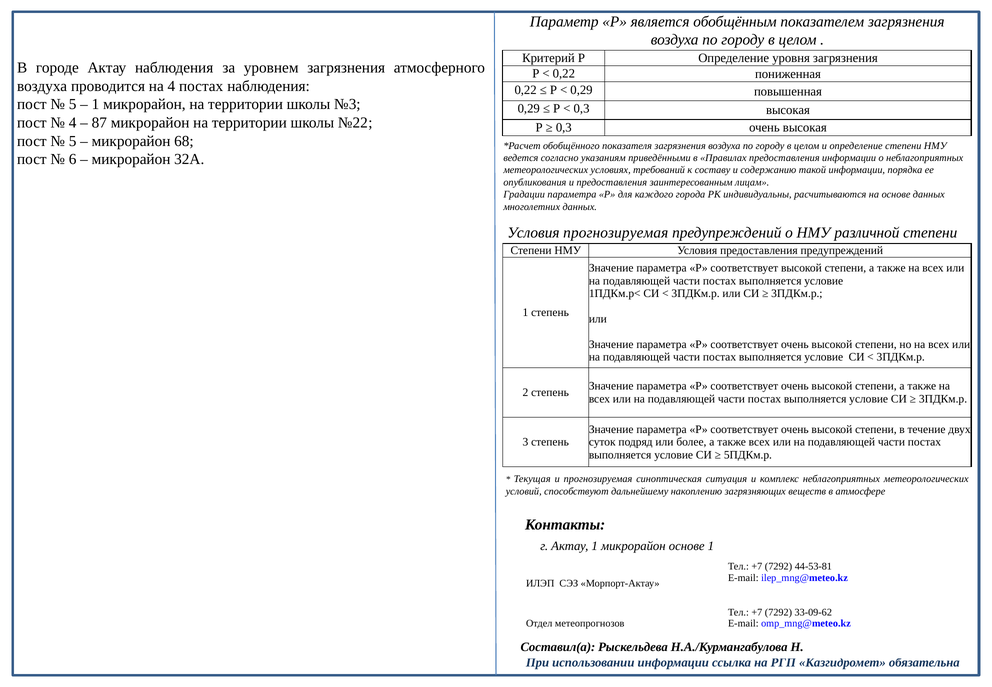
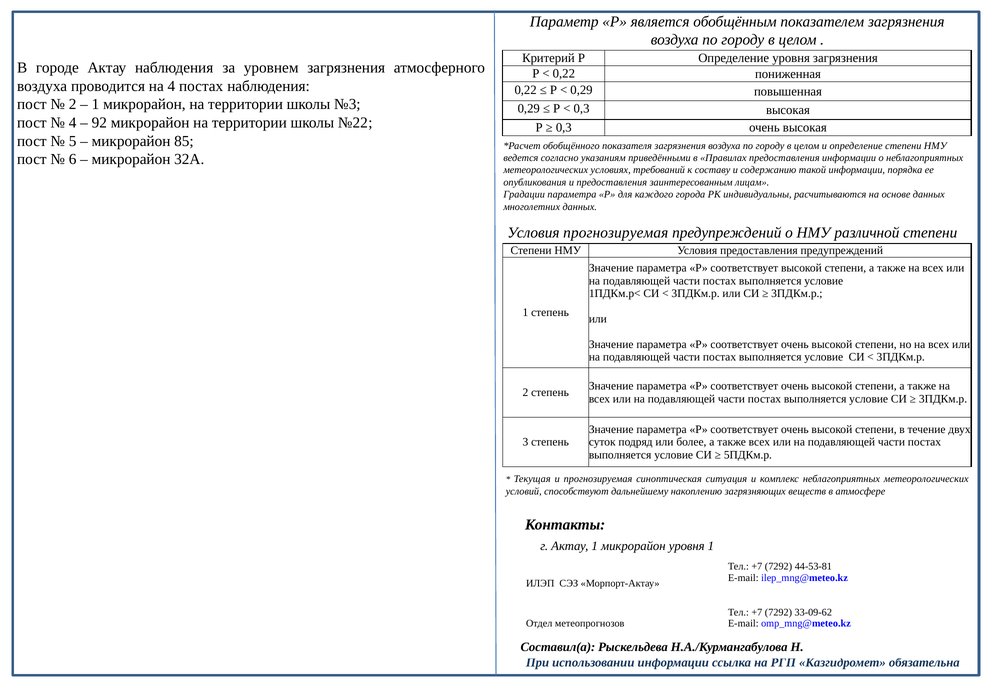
5: 5 -> 2 (73, 104)
87: 87 -> 92 (99, 123)
68: 68 -> 85 (184, 141)
микрорайон основе: основе -> уровня (687, 546)
